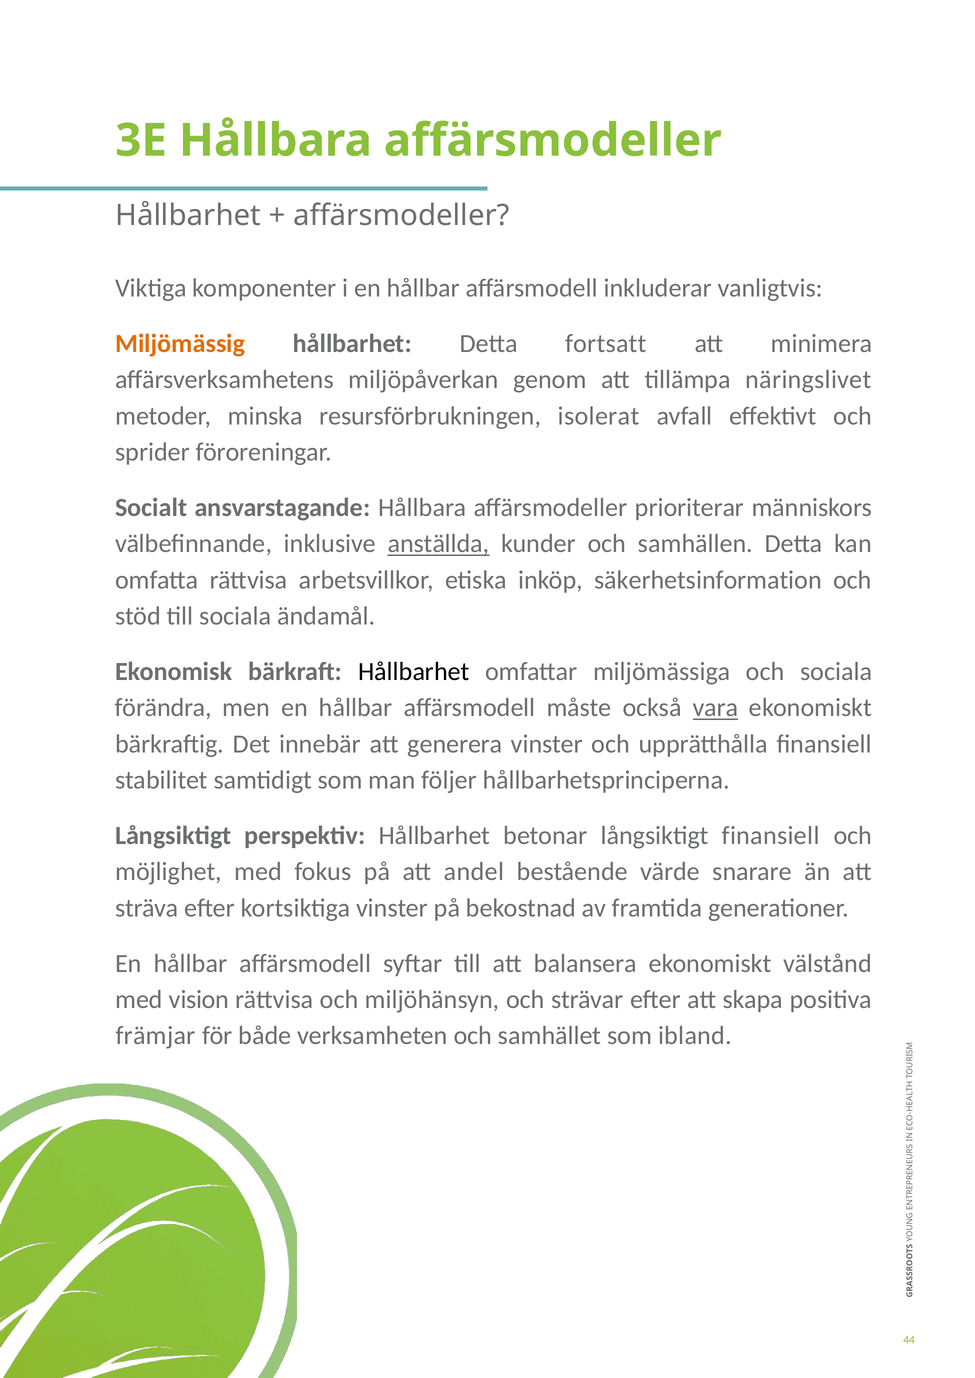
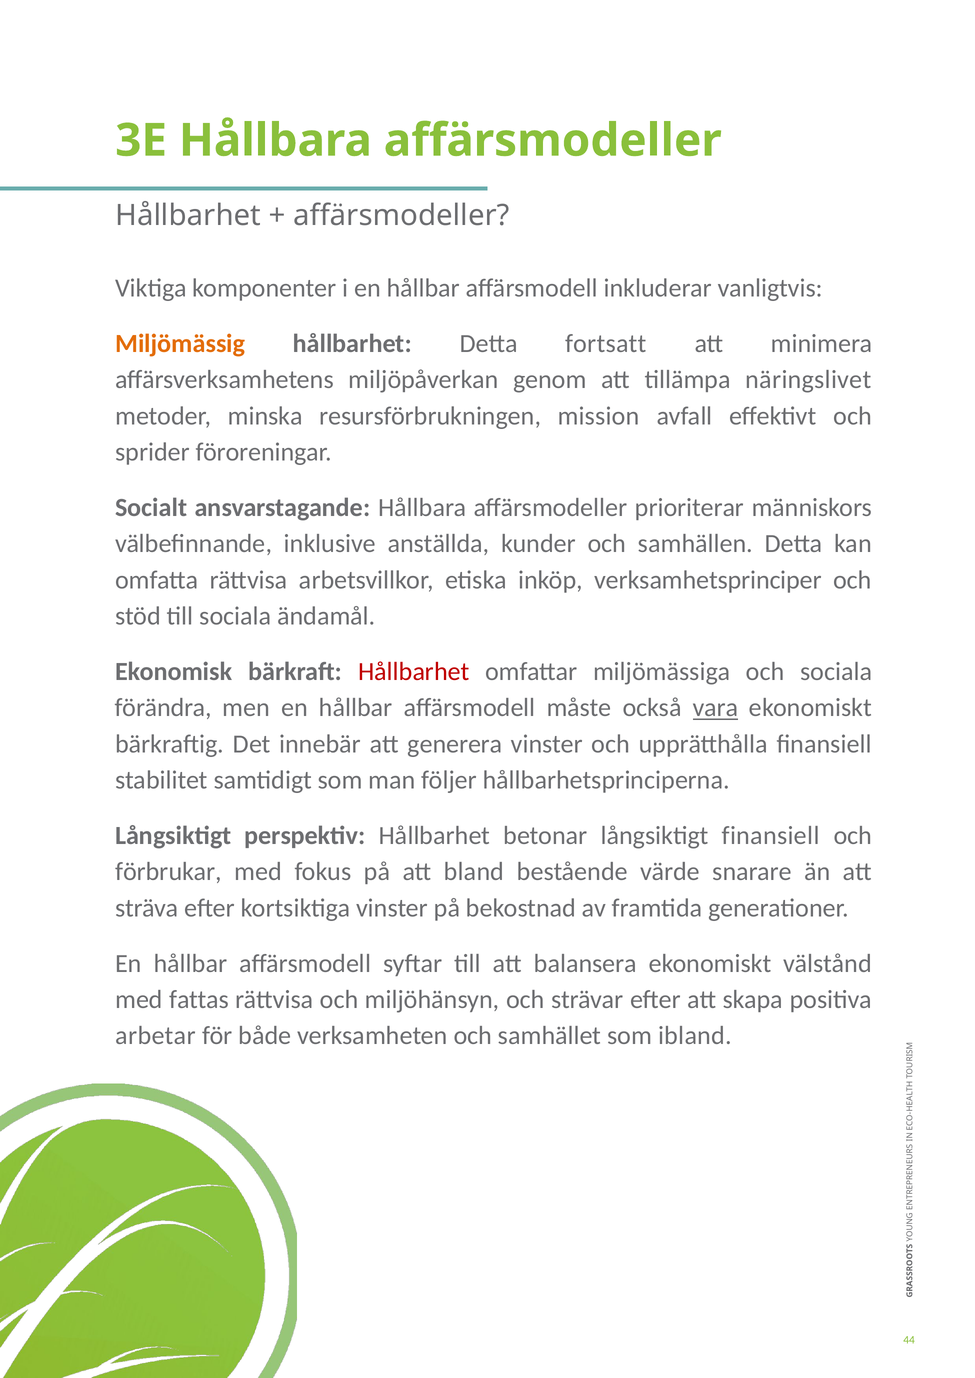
isolerat: isolerat -> mission (599, 416)
anställda underline: present -> none (438, 544)
säkerhetsinformation: säkerhetsinformation -> verksamhetsprinciper (708, 580)
Hållbarhet colour: black -> red (414, 672)
möjlighet: möjlighet -> förbrukar (169, 872)
andel: andel -> bland (474, 872)
vision: vision -> fattas (199, 1000)
främjar: främjar -> arbetar (156, 1037)
